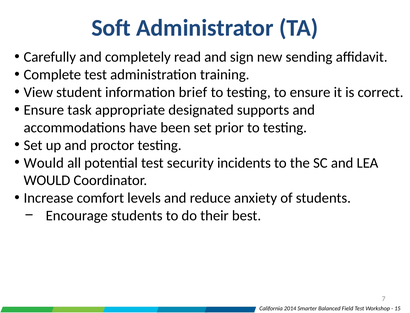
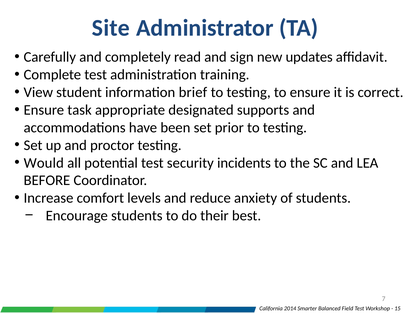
Soft: Soft -> Site (111, 28)
sending: sending -> updates (309, 57)
WOULD: WOULD -> BEFORE (47, 180)
